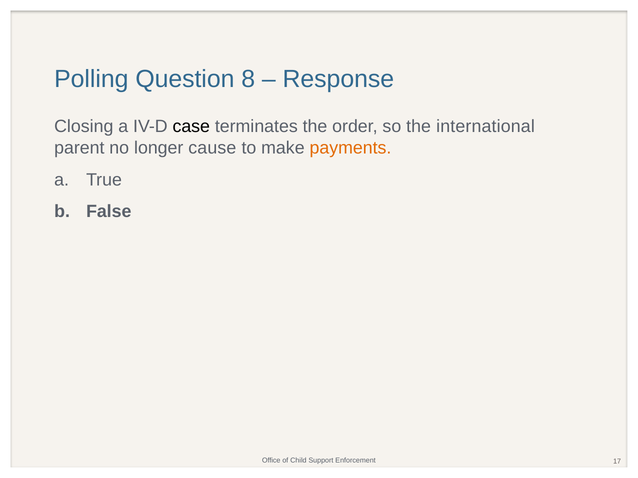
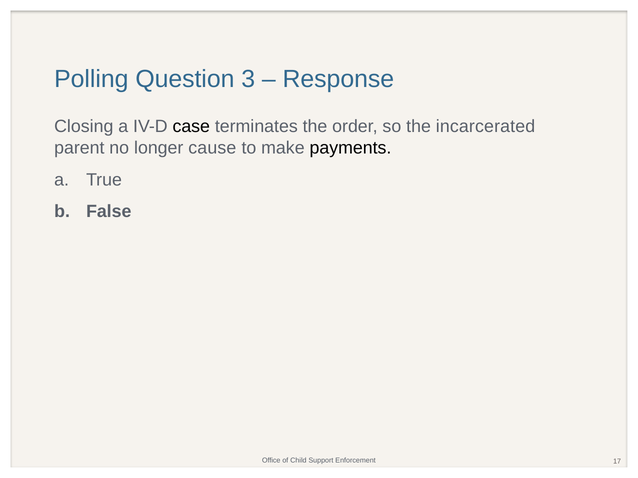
8: 8 -> 3 (248, 79)
international: international -> incarcerated (486, 127)
payments colour: orange -> black (350, 148)
